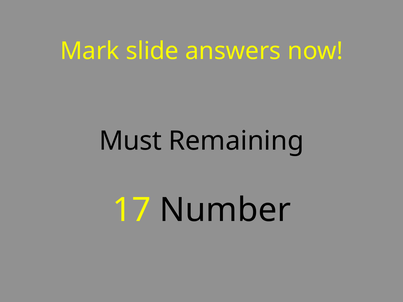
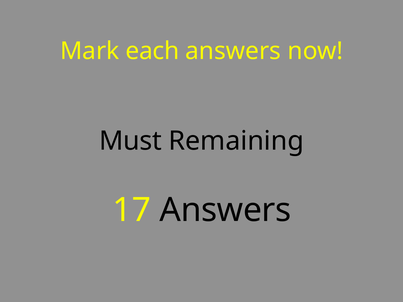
slide: slide -> each (152, 51)
17 Number: Number -> Answers (225, 210)
